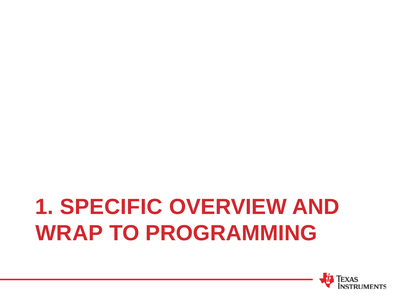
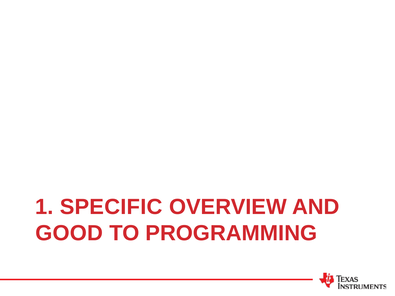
WRAP: WRAP -> GOOD (69, 233)
